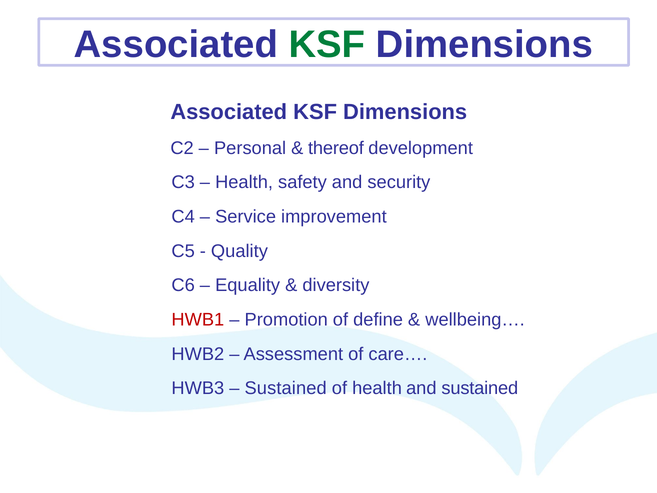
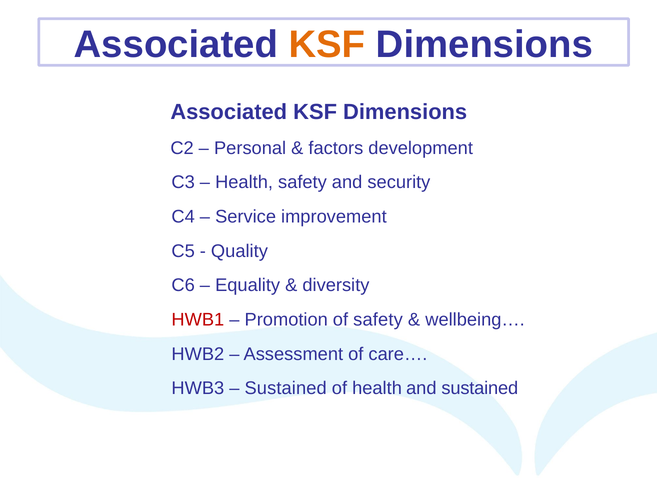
KSF colour: green -> orange (327, 45)
thereof: thereof -> factors (336, 148)
of define: define -> safety (378, 320)
